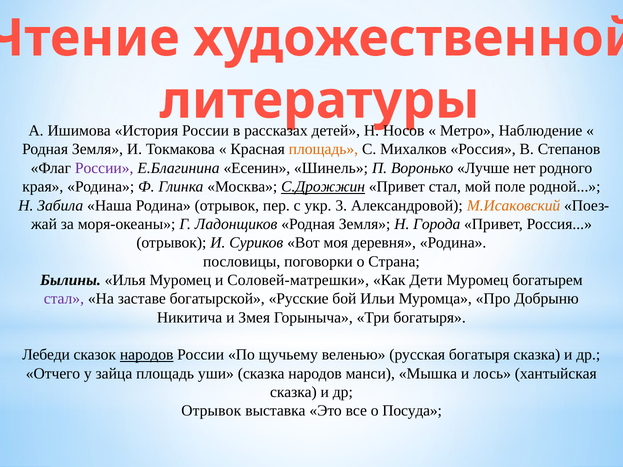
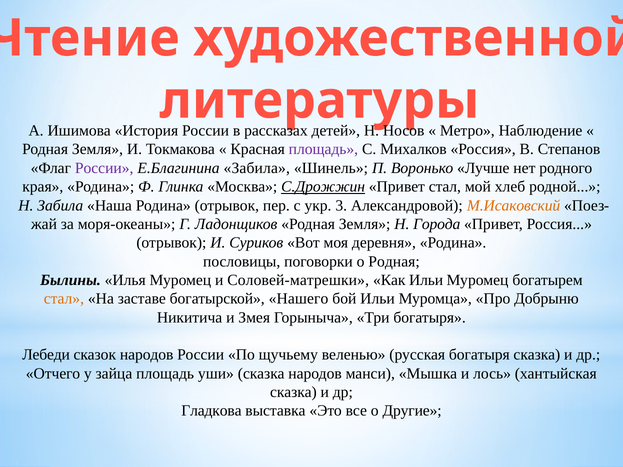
площадь colour: orange -> purple (323, 149)
Е.Благинина Есенин: Есенин -> Забила (257, 168)
поле: поле -> хлеб (510, 187)
о Страна: Страна -> Родная (394, 262)
Как Дети: Дети -> Ильи (426, 280)
стал colour: purple -> orange (64, 299)
Русские: Русские -> Нашего (298, 299)
народов underline: present -> none (147, 355)
Отрывок: Отрывок -> Гладкова (211, 411)
Посуда: Посуда -> Другие (412, 411)
